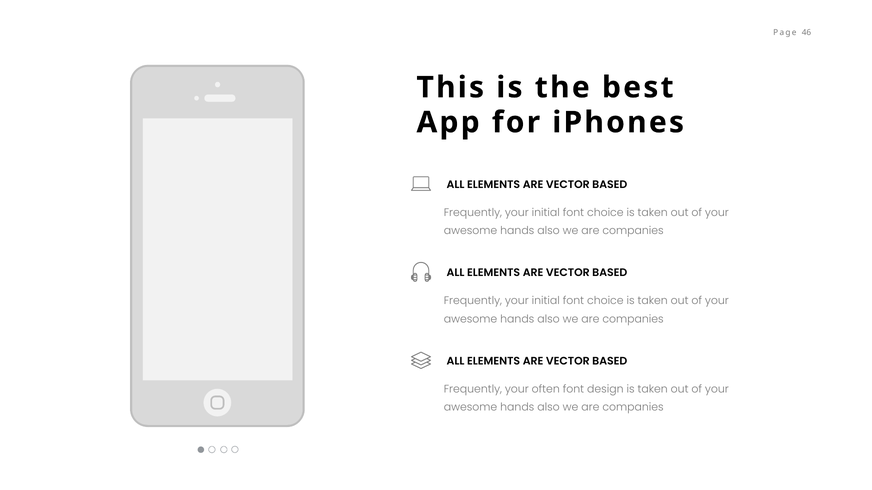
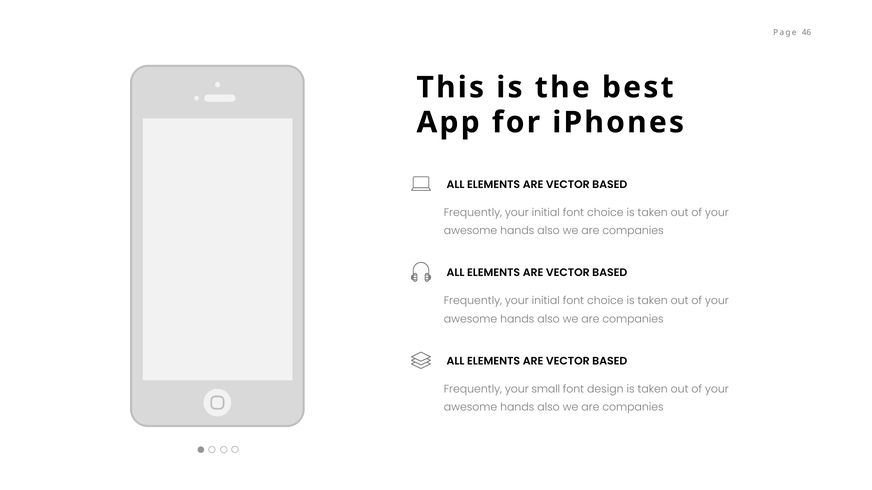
often: often -> small (546, 390)
